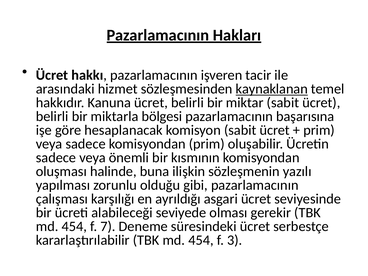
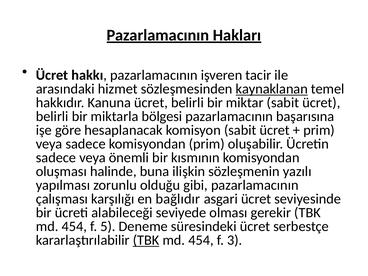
ayrıldığı: ayrıldığı -> bağlıdır (178, 199)
7: 7 -> 5 (108, 227)
TBK underline: none -> present (146, 240)
